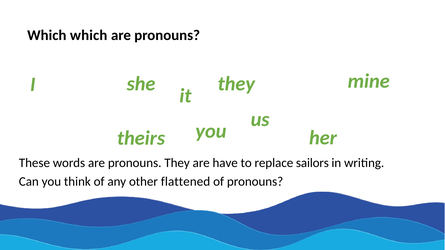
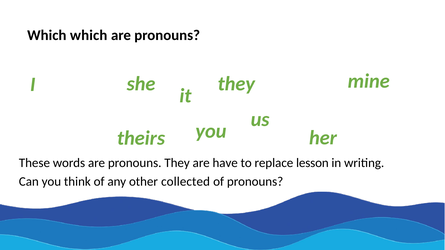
sailors: sailors -> lesson (312, 163)
flattened: flattened -> collected (186, 182)
